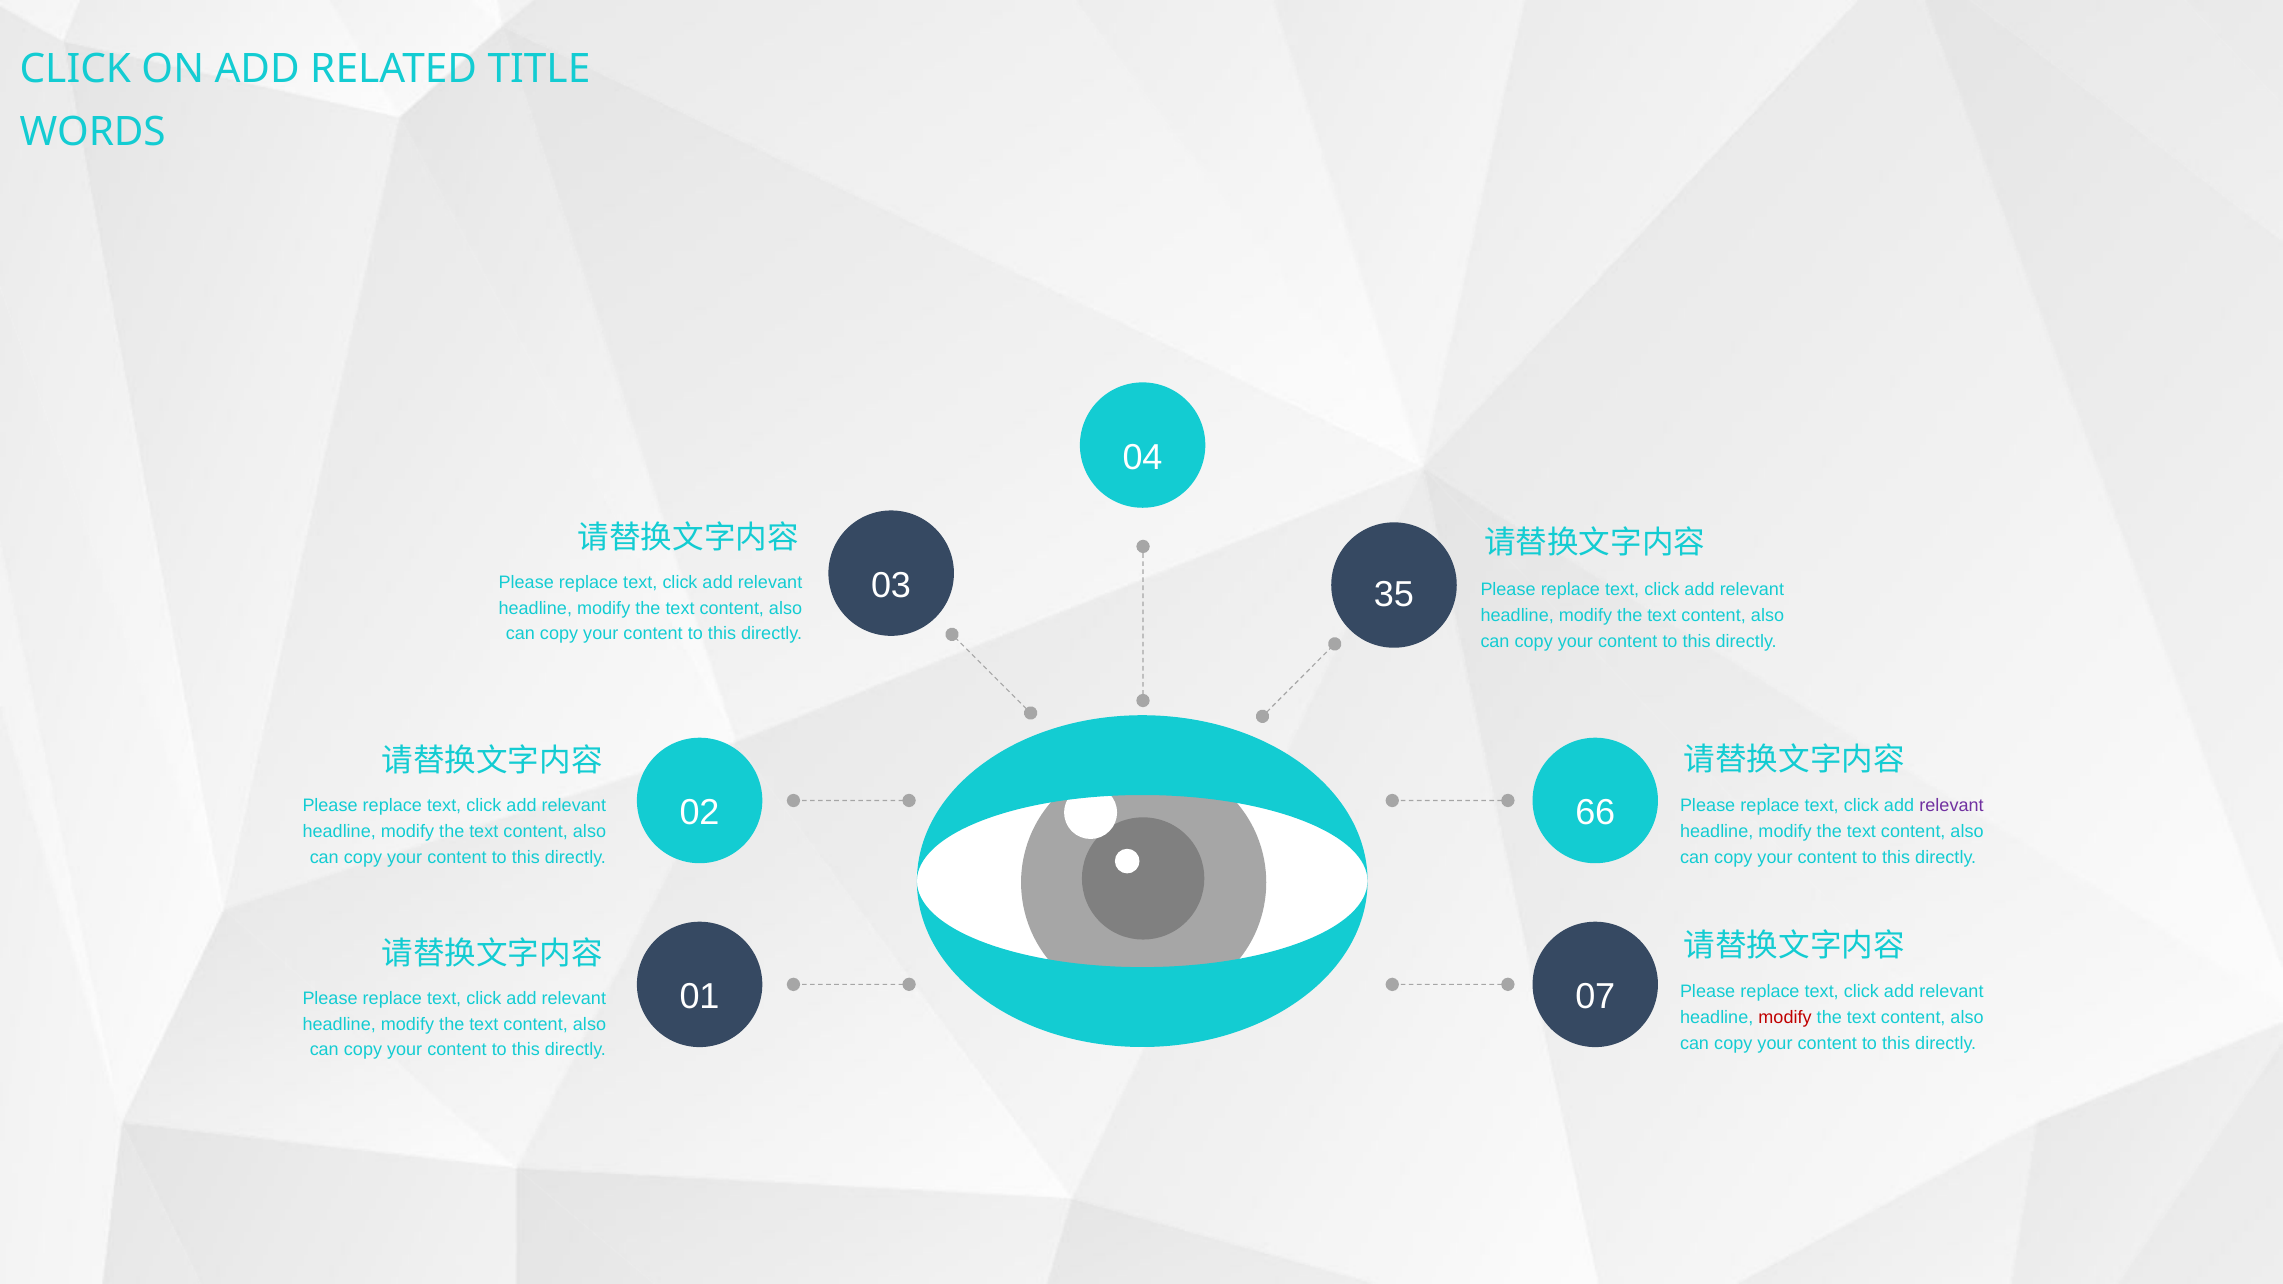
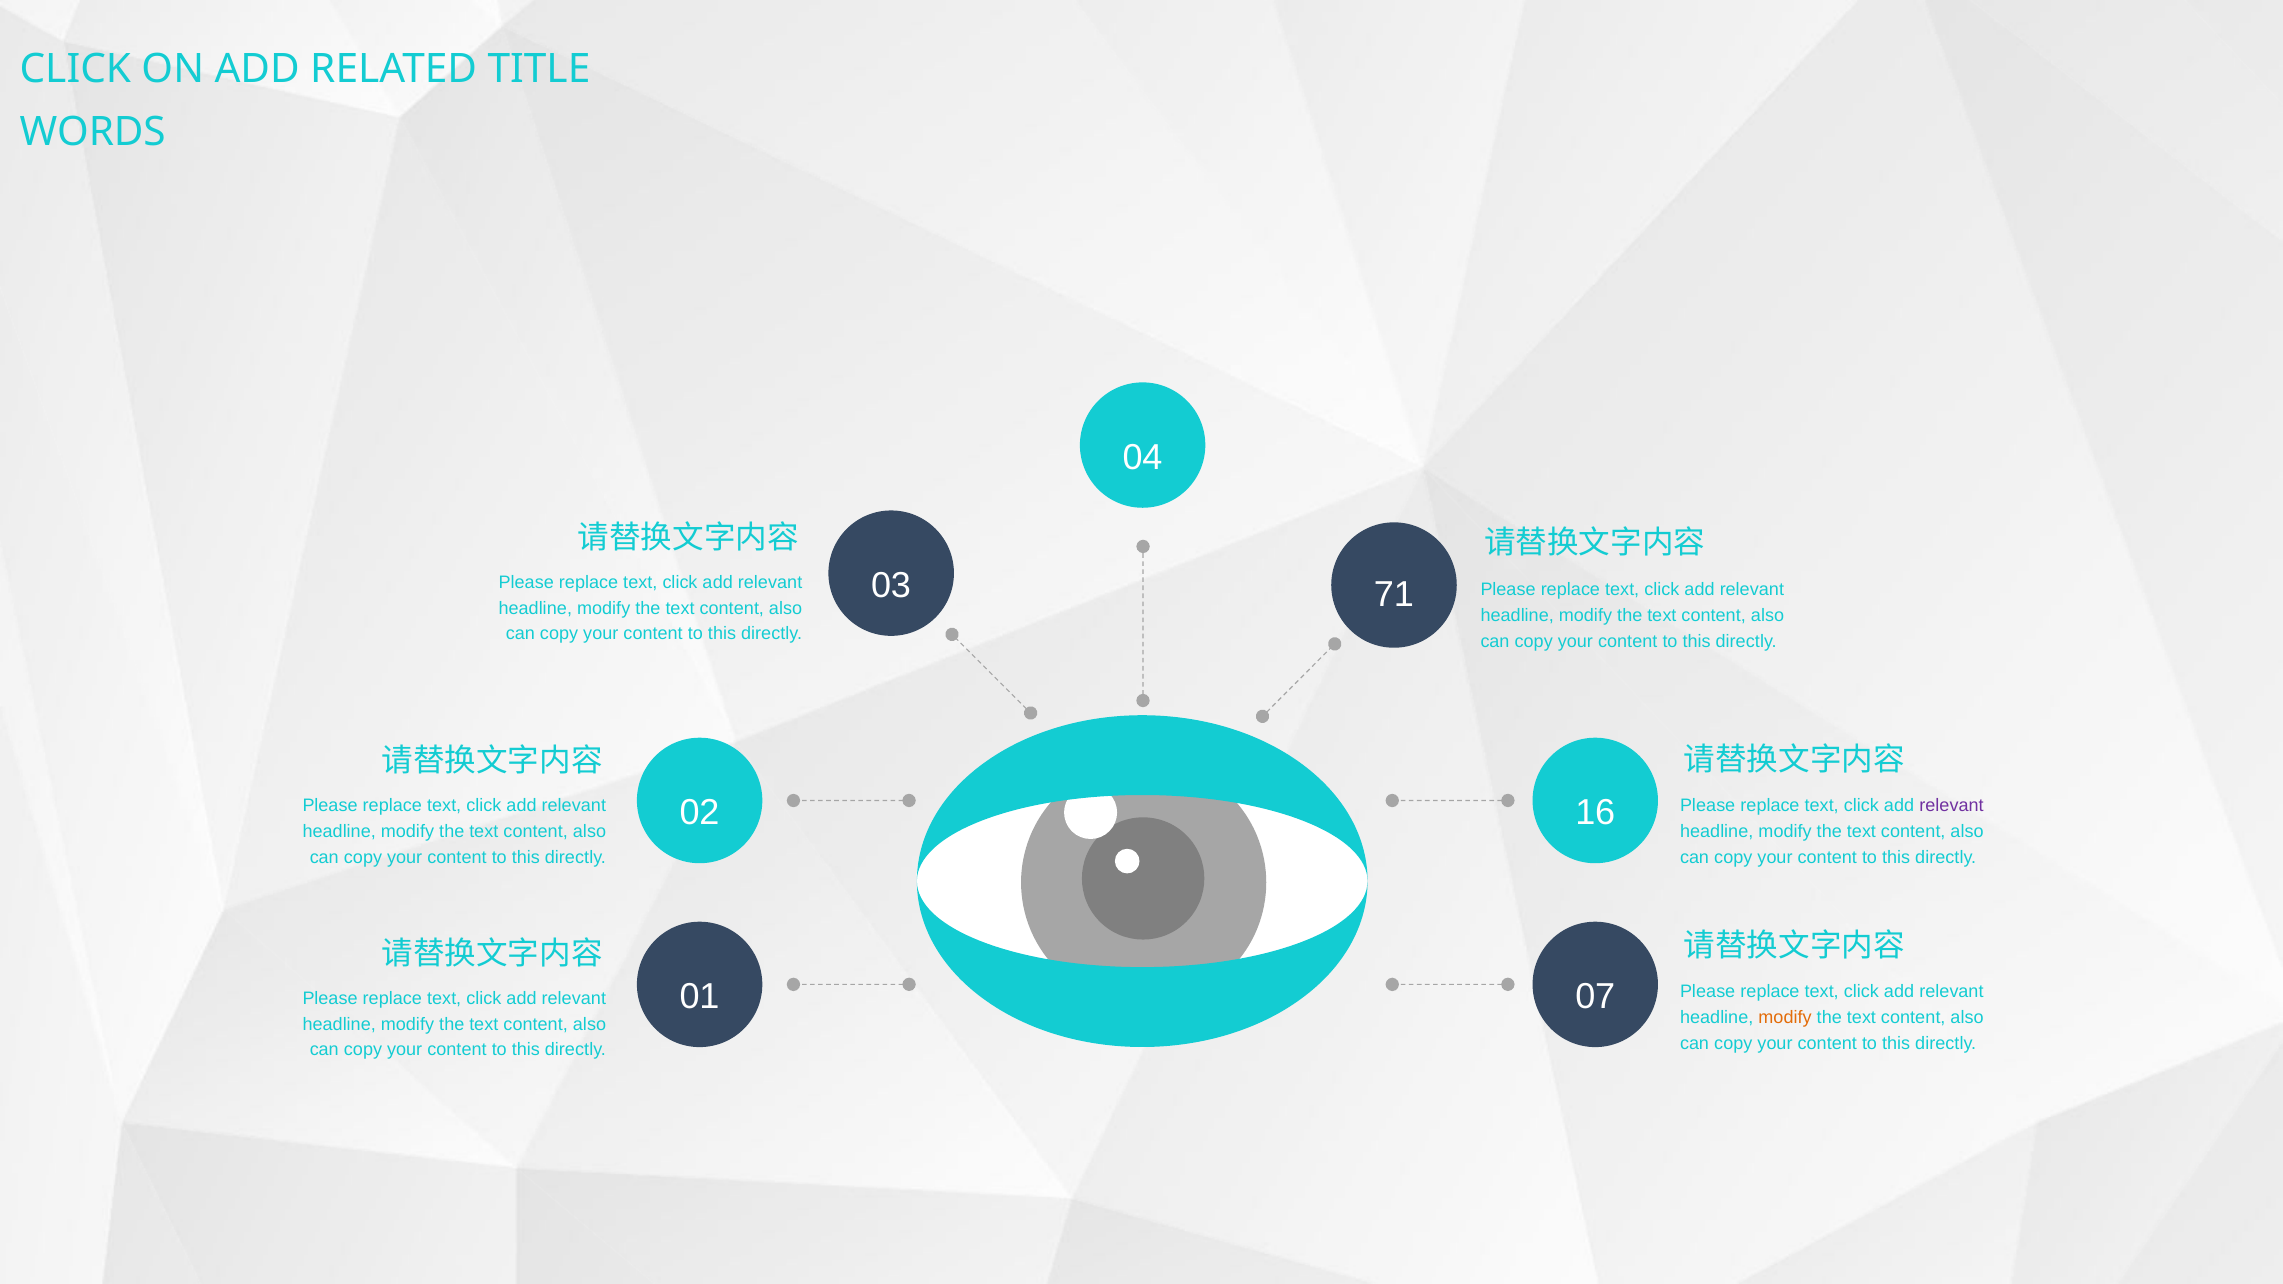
35: 35 -> 71 (1394, 595)
66: 66 -> 16 (1595, 813)
modify colour: red -> orange (1785, 1018)
